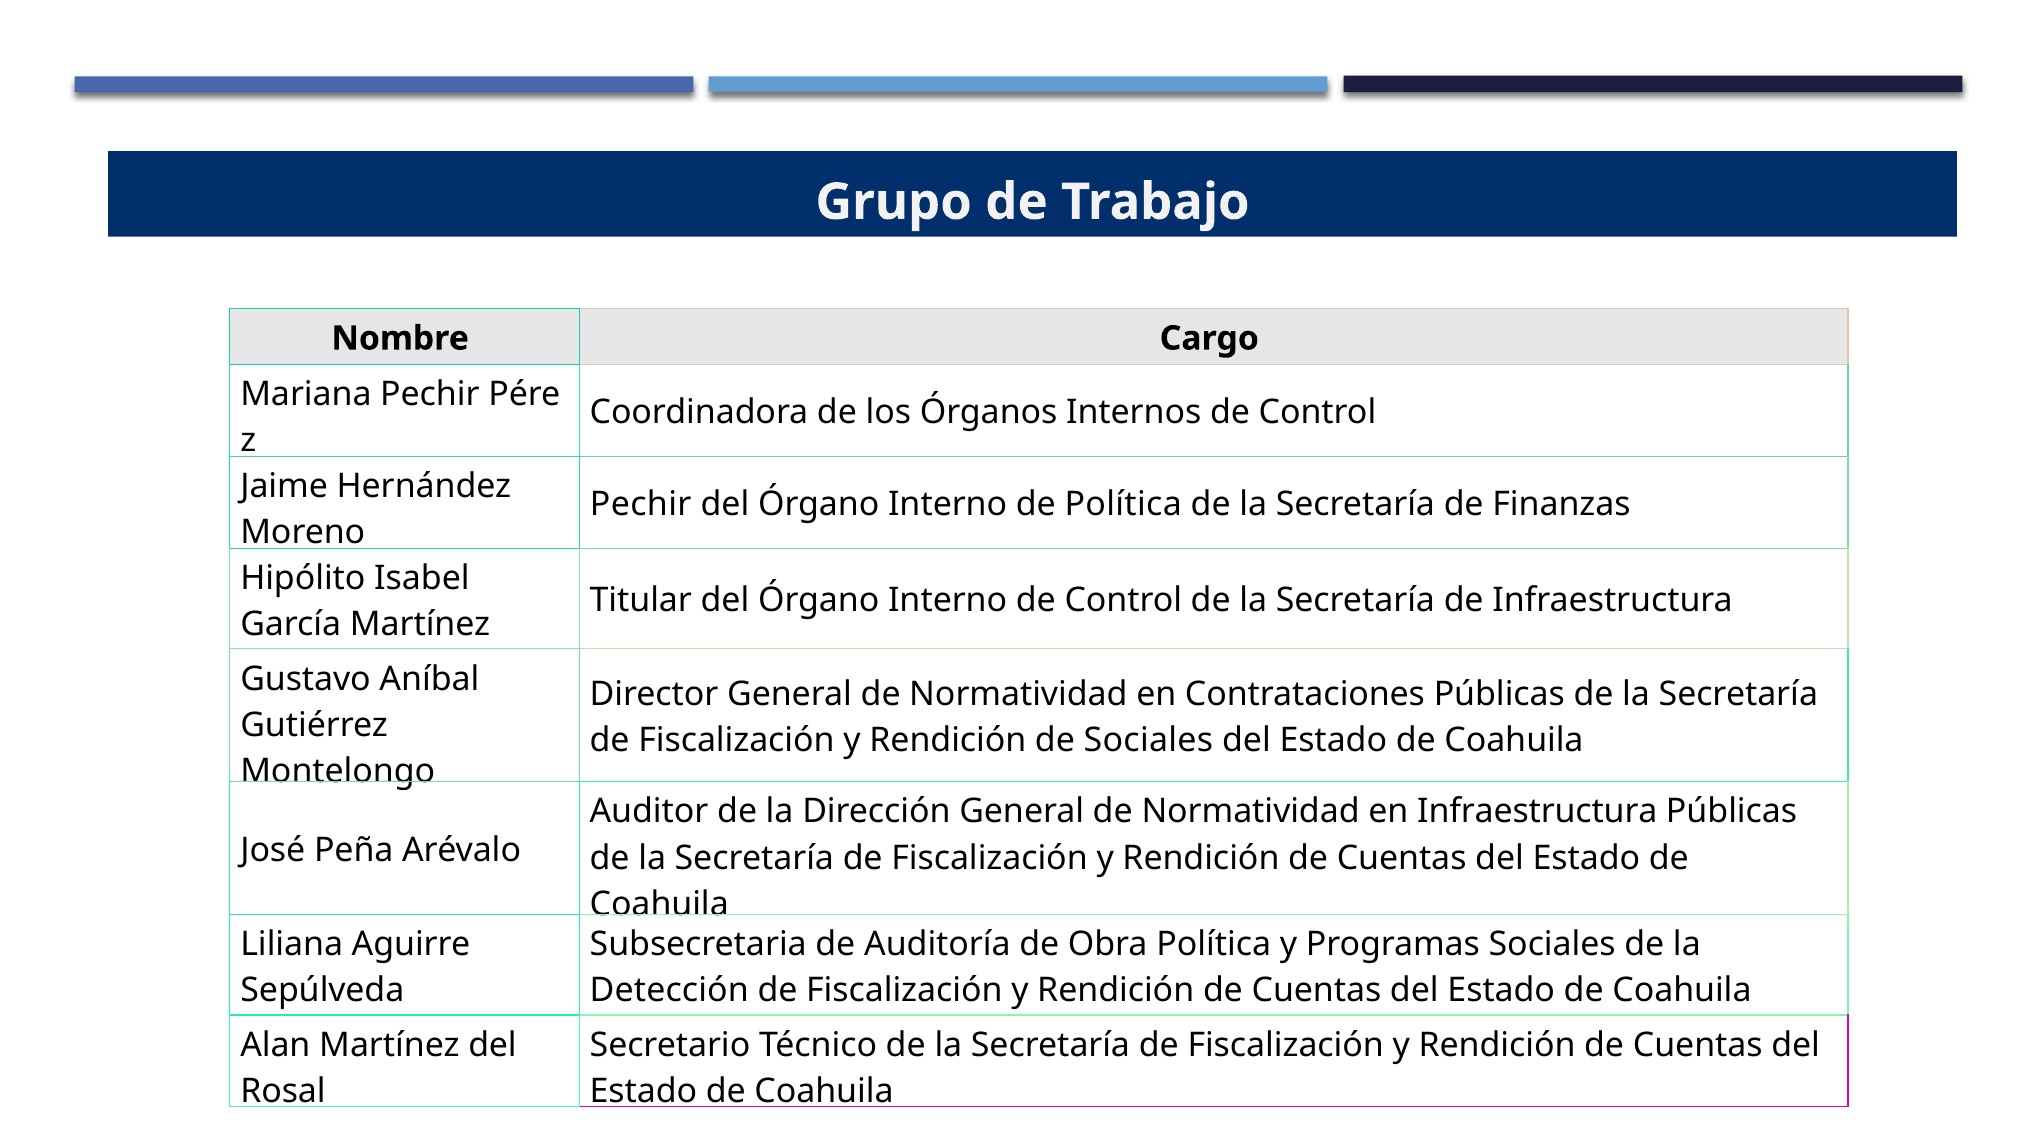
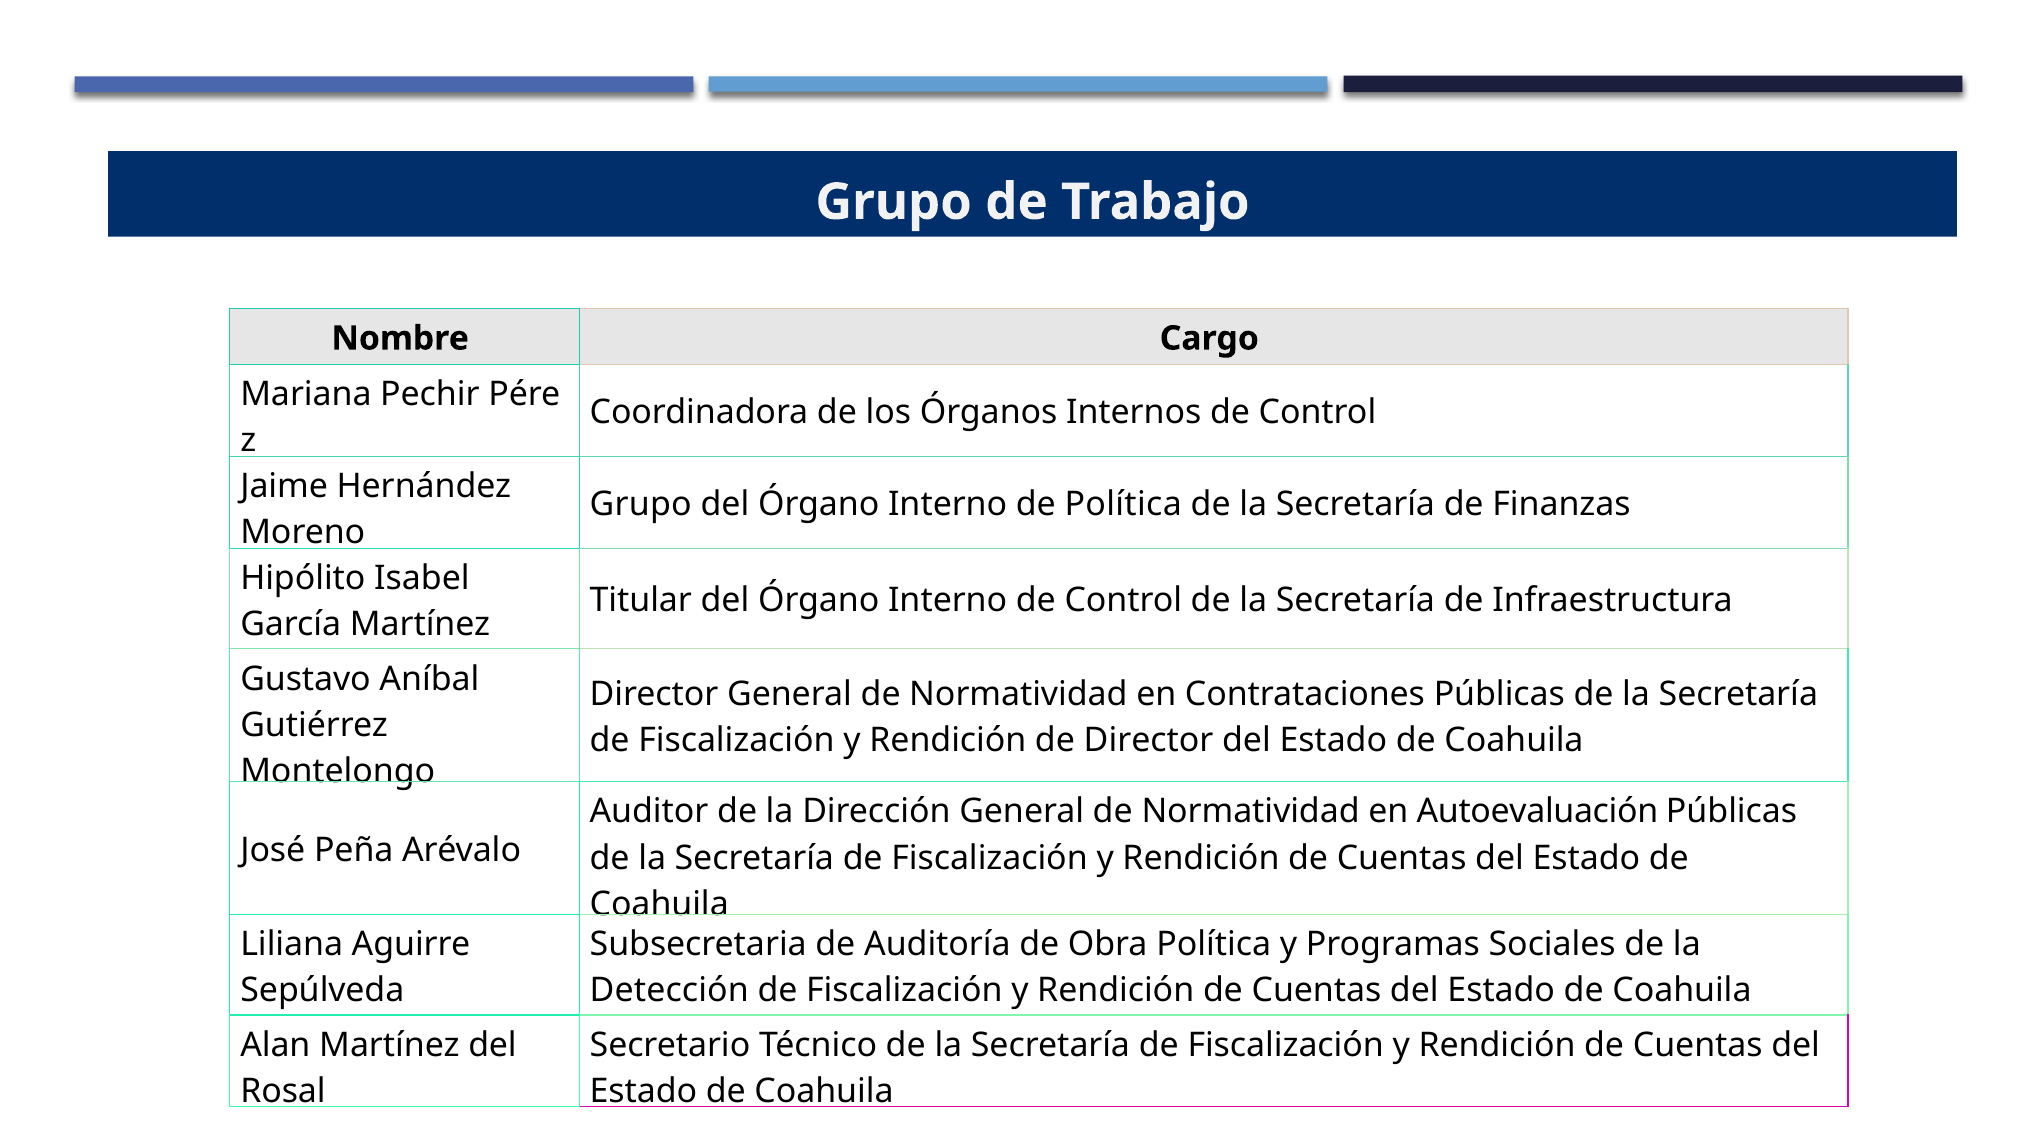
Pechir: Pechir -> Grupo (641, 504)
de Sociales: Sociales -> Director (1149, 740)
en Infraestructura: Infraestructura -> Autoevaluación (1537, 812)
